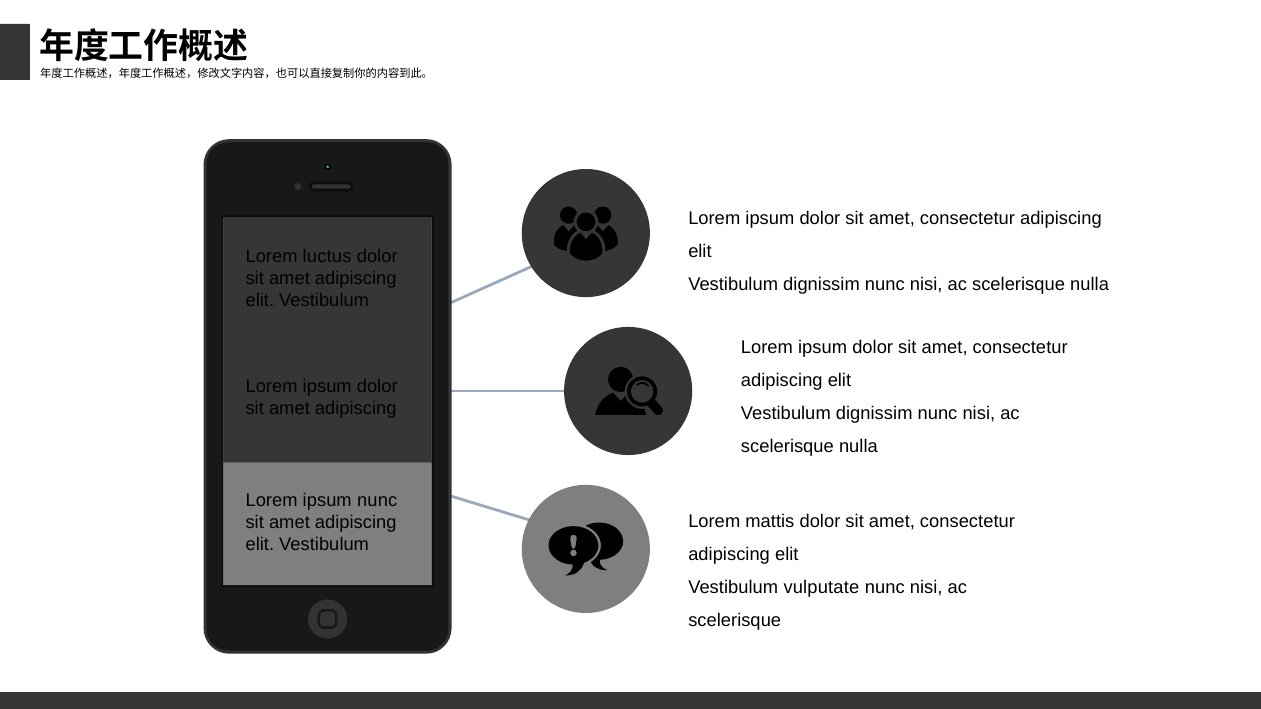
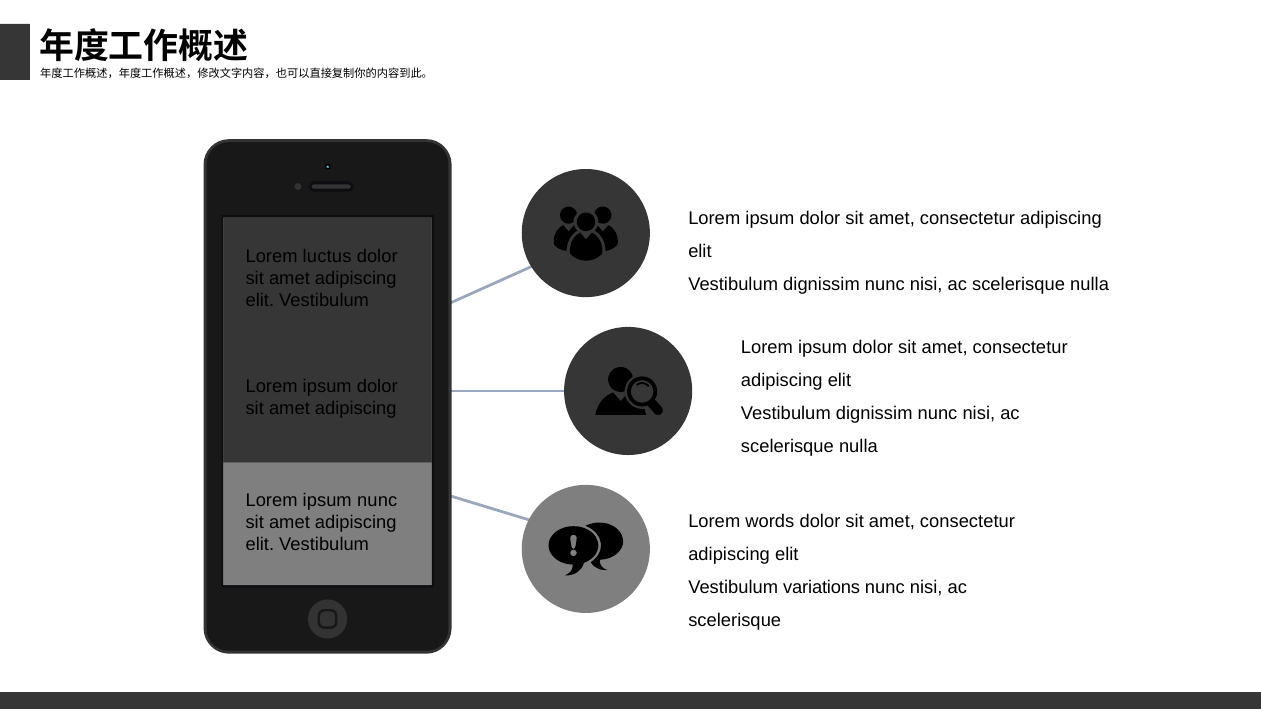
mattis: mattis -> words (770, 522)
vulputate: vulputate -> variations (822, 588)
